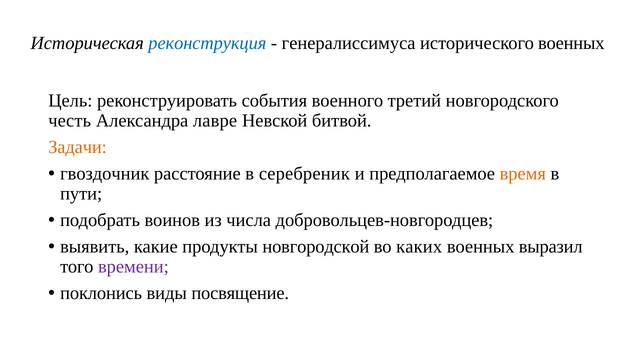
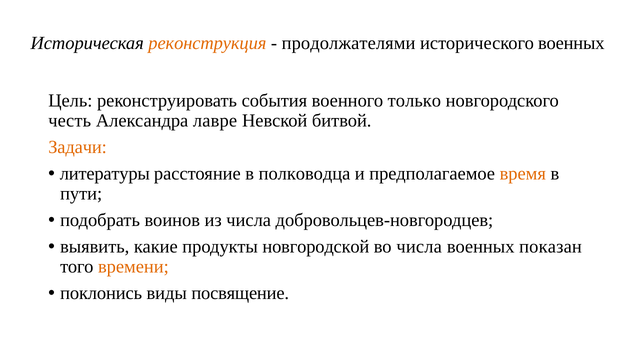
реконструкция colour: blue -> orange (207, 43)
генералиссимуса: генералиссимуса -> продолжателями (349, 43)
третий: третий -> только (414, 101)
гвоздочник: гвоздочник -> литературы (105, 174)
серебреник: серебреник -> полководца (304, 174)
во каких: каких -> числа (419, 247)
выразил: выразил -> показан (551, 247)
времени colour: purple -> orange (133, 267)
